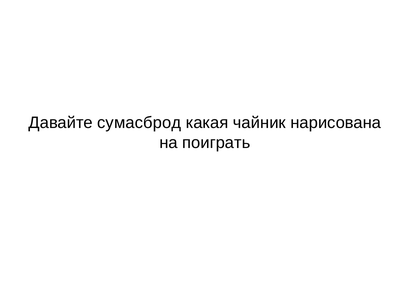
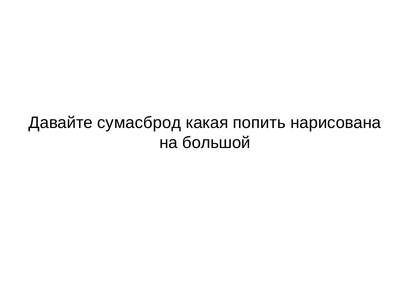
чайник: чайник -> попить (259, 122)
поиграть: поиграть -> большой (216, 142)
